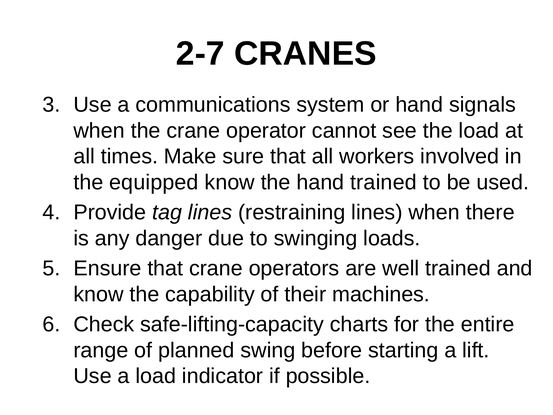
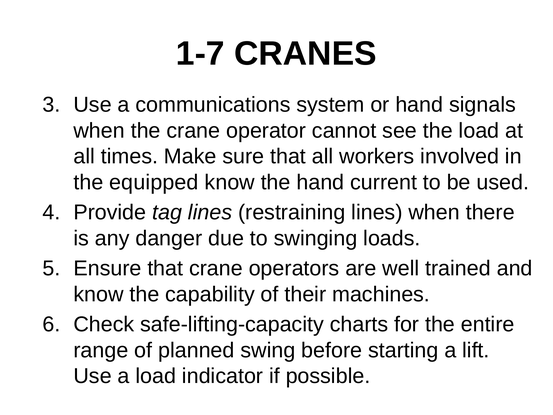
2-7: 2-7 -> 1-7 (200, 54)
hand trained: trained -> current (384, 182)
